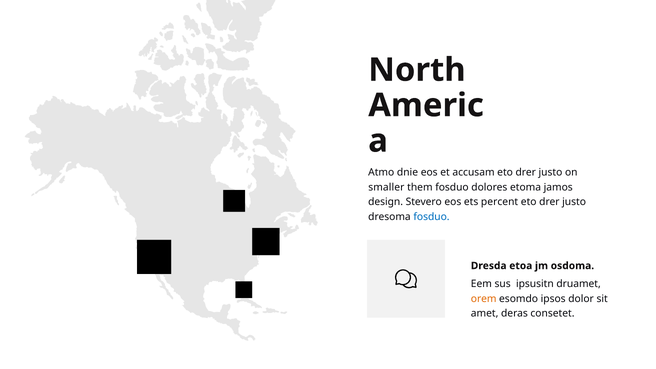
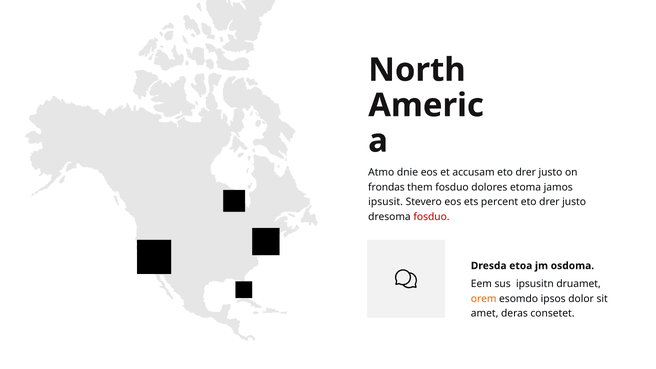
smaller: smaller -> frondas (386, 187)
design: design -> ipsusit (386, 202)
fosduo colour: blue -> red (432, 217)
